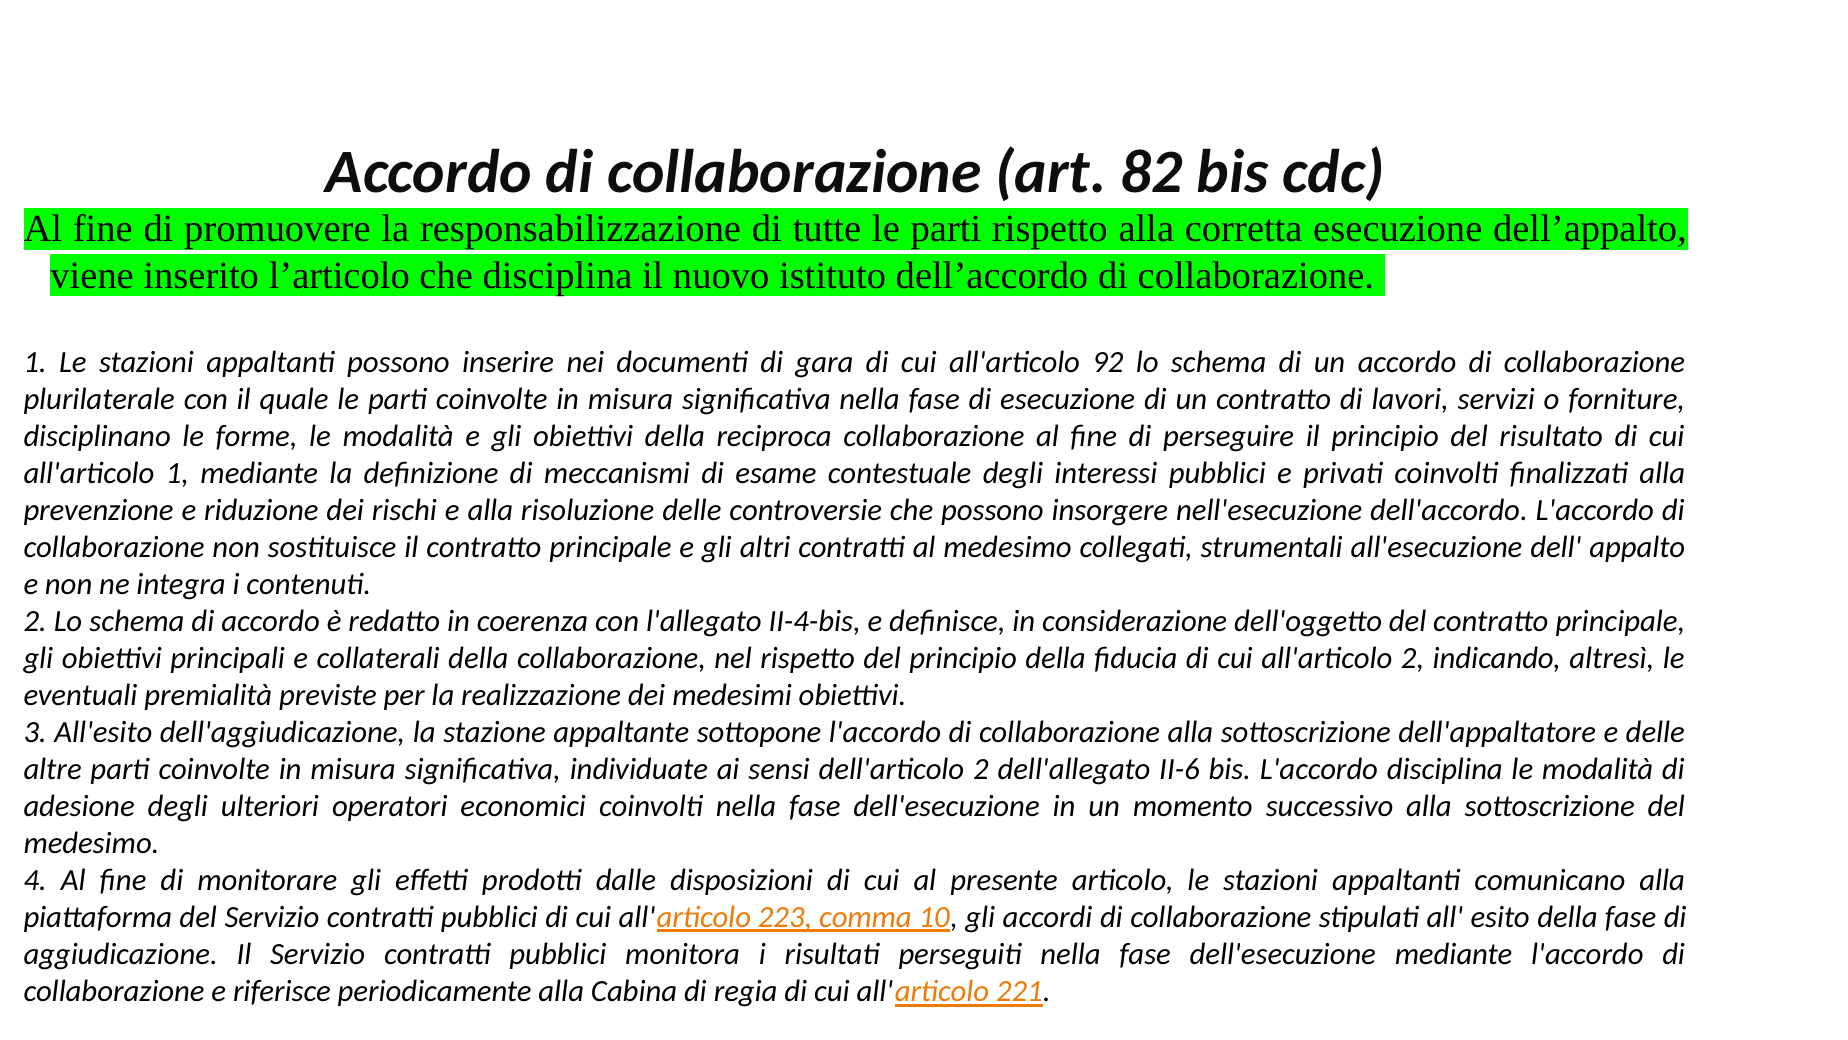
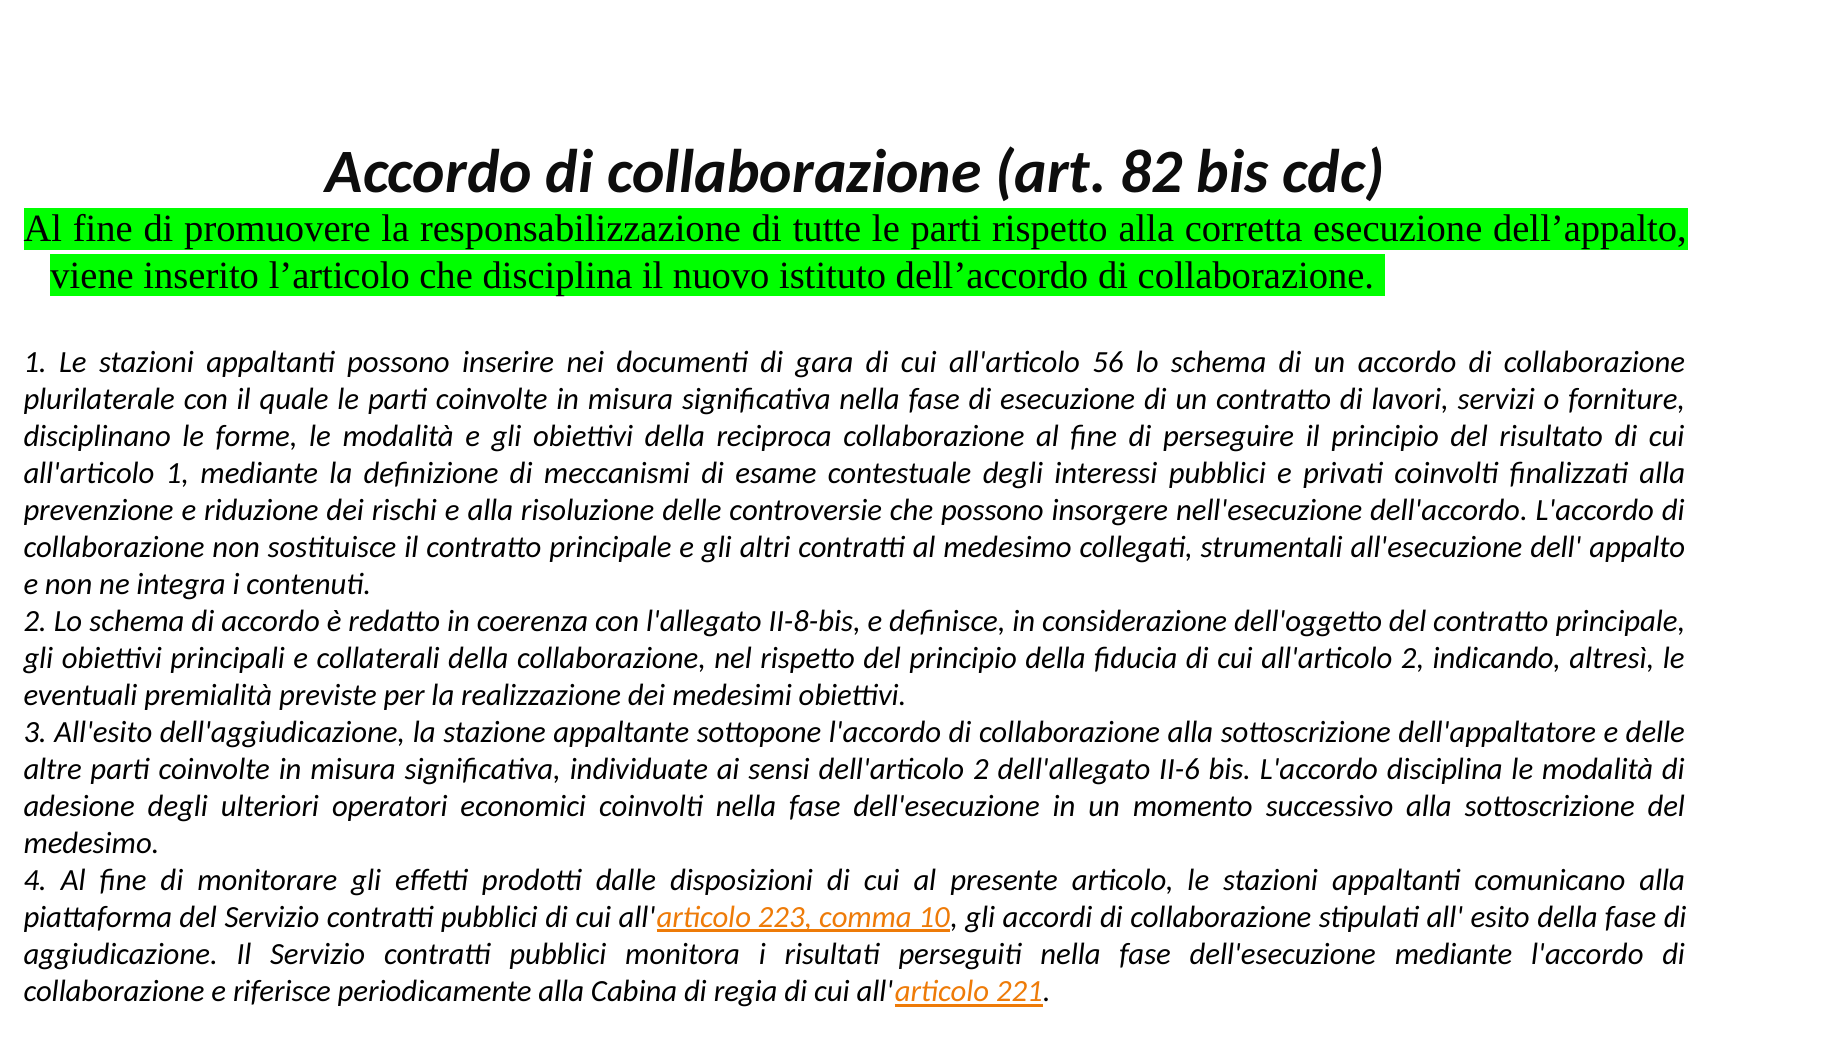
92: 92 -> 56 (1108, 362)
II-4-bis: II-4-bis -> II-8-bis (815, 621)
